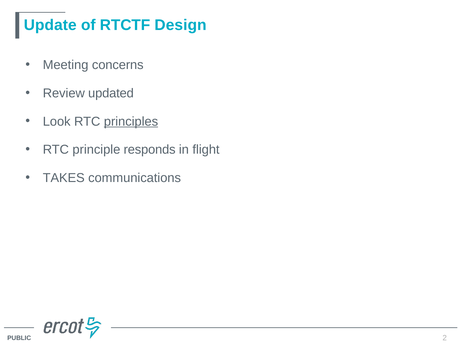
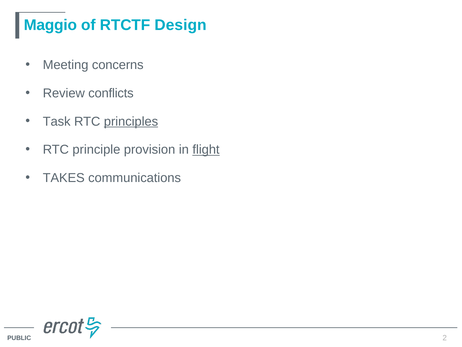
Update: Update -> Maggio (50, 25)
updated: updated -> conflicts (111, 93)
Look: Look -> Task (57, 121)
responds: responds -> provision (150, 150)
flight underline: none -> present (206, 150)
